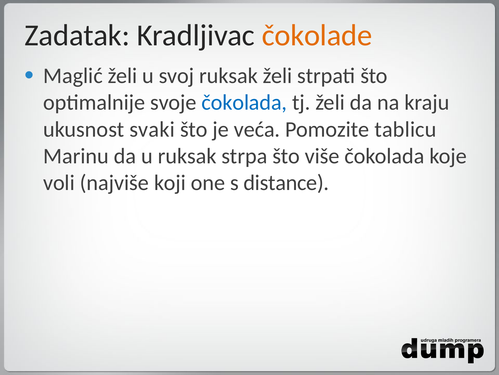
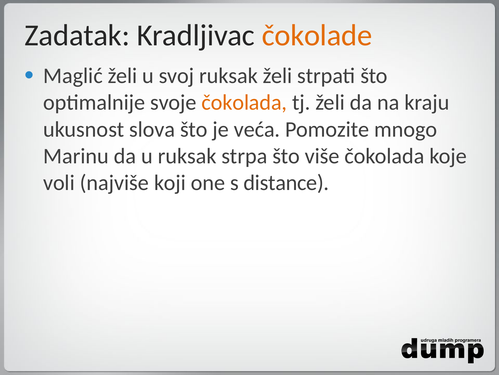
čokolada colour: blue -> orange (244, 102)
svaki: svaki -> slova (152, 129)
tablicu: tablicu -> mnogo (406, 129)
